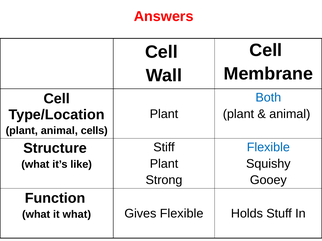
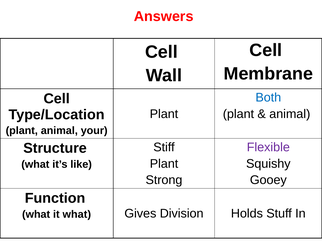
cells: cells -> your (94, 131)
Flexible colour: blue -> purple (268, 147)
Gives Flexible: Flexible -> Division (182, 214)
